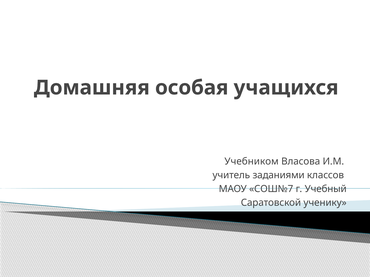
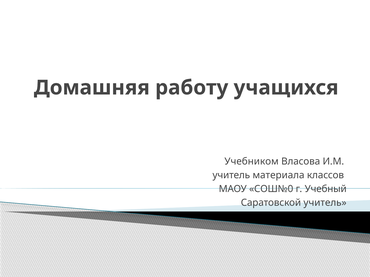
особая: особая -> работу (192, 88)
заданиями: заданиями -> материала (279, 175)
СОШ№7: СОШ№7 -> СОШ№0 (271, 189)
Саратовской ученику: ученику -> учитель (325, 203)
